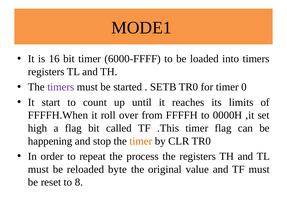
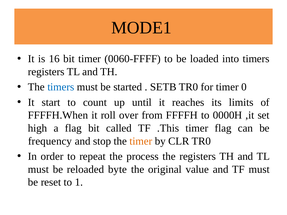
6000-FFFF: 6000-FFFF -> 0060-FFFF (133, 59)
timers colour: purple -> blue (61, 87)
happening: happening -> frequency (50, 141)
8: 8 -> 1 (79, 182)
